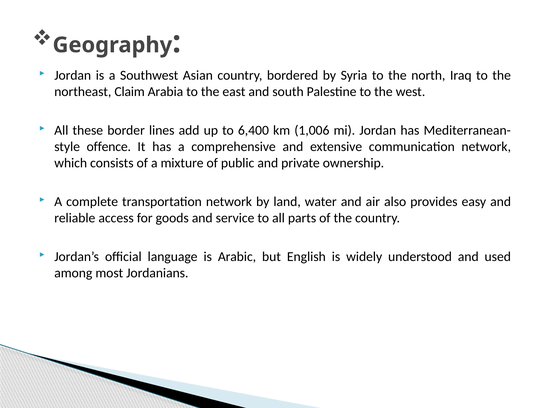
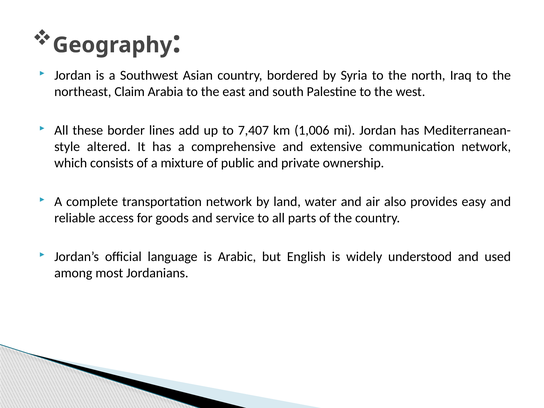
6,400: 6,400 -> 7,407 (253, 130)
offence: offence -> altered (109, 147)
